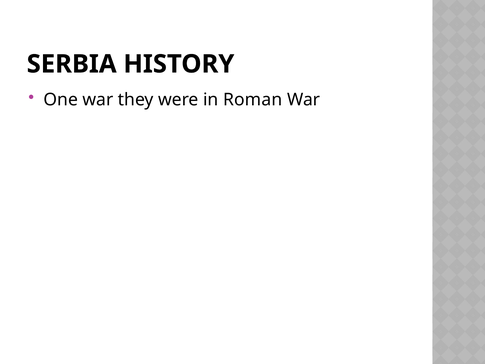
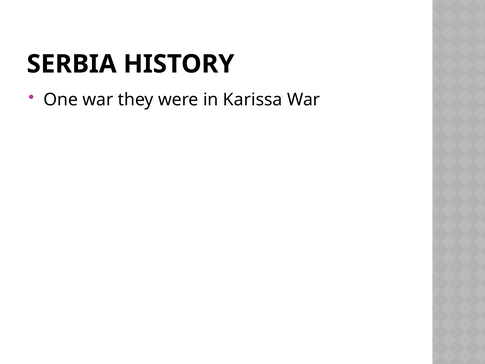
Roman: Roman -> Karissa (253, 99)
